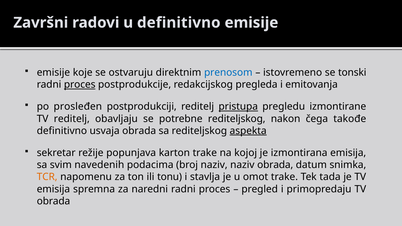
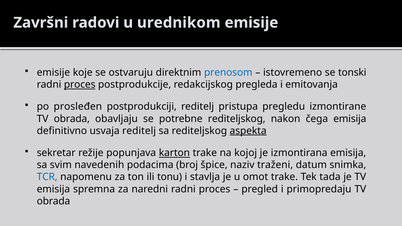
u definitivno: definitivno -> urednikom (179, 23)
pristupa underline: present -> none (238, 107)
reditelj: reditelj -> obrada (72, 119)
čega takođe: takođe -> emisija (350, 119)
usvaja obrada: obrada -> reditelj (139, 131)
karton underline: none -> present (174, 153)
broj naziv: naziv -> špice (214, 165)
naziv obrada: obrada -> traženi (275, 165)
TCR colour: orange -> blue (47, 177)
